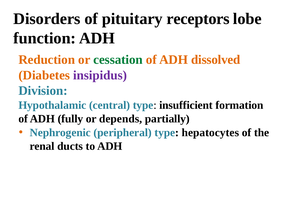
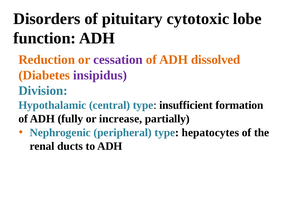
receptors: receptors -> cytotoxic (198, 19)
cessation colour: green -> purple (118, 60)
depends: depends -> increase (121, 119)
